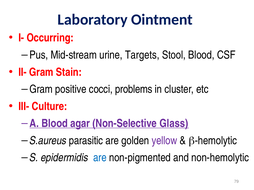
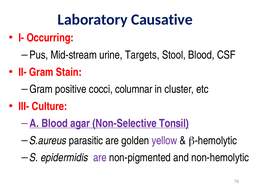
Ointment: Ointment -> Causative (162, 20)
problems: problems -> columnar (134, 89)
Glass: Glass -> Tonsil (174, 124)
are colour: blue -> purple (100, 158)
